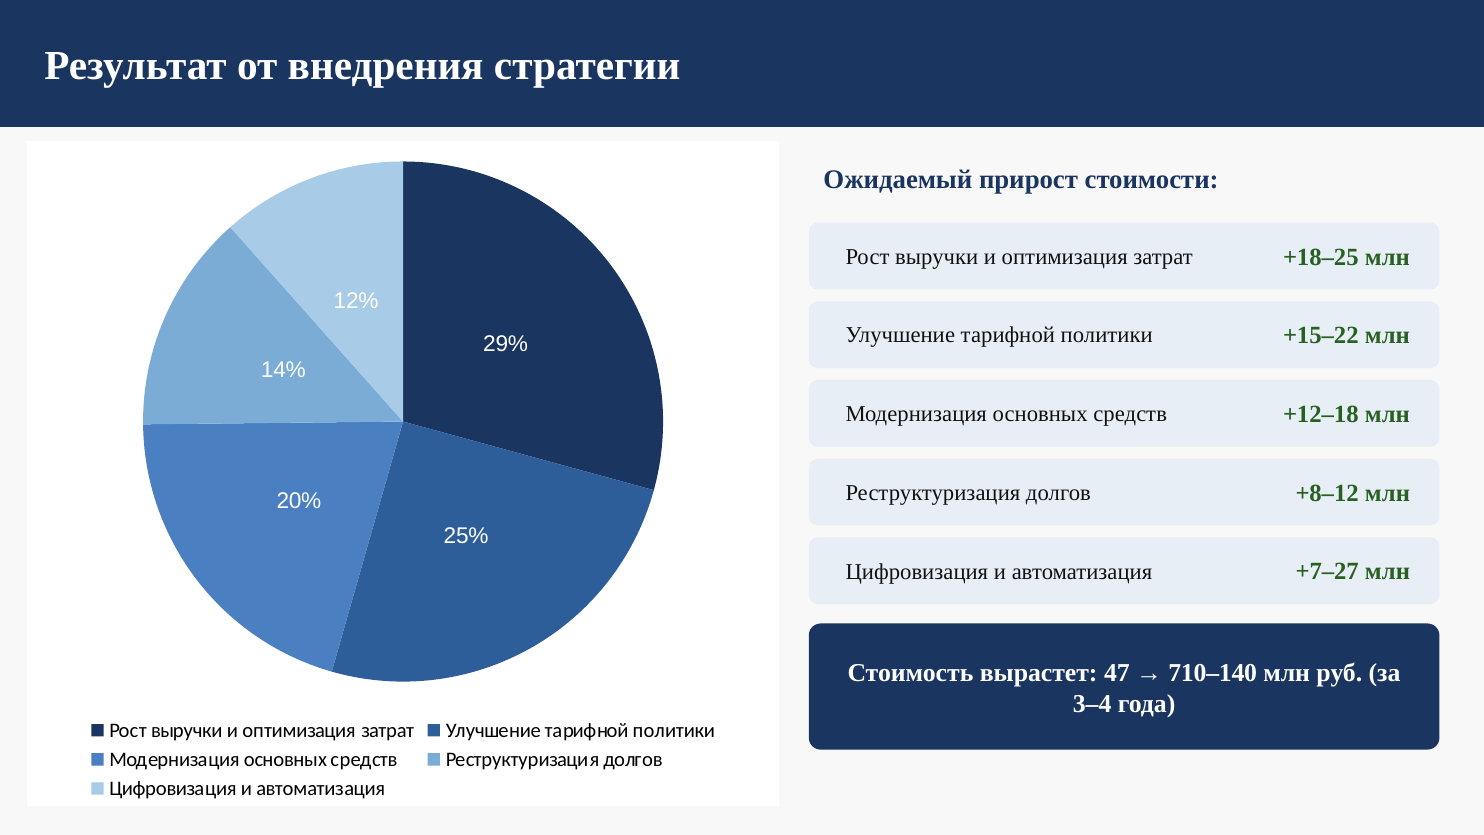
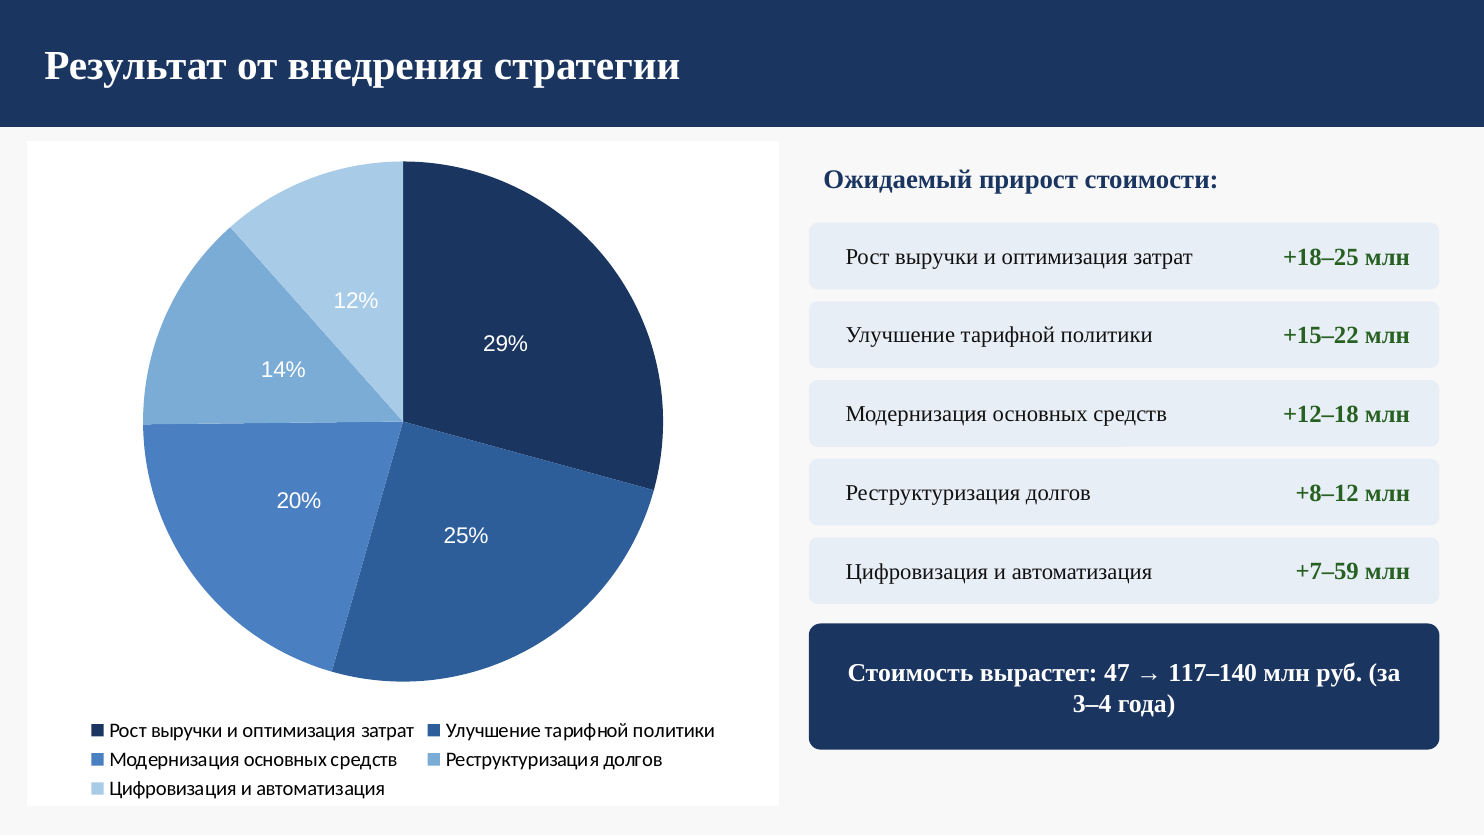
+7–27: +7–27 -> +7–59 (1327, 572)
710–140: 710–140 -> 117–140 (1213, 673)
